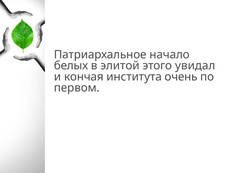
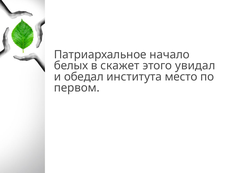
элитой: элитой -> скажет (120, 65)
кончая: кончая -> обедал (84, 76)
очень: очень -> место (181, 76)
